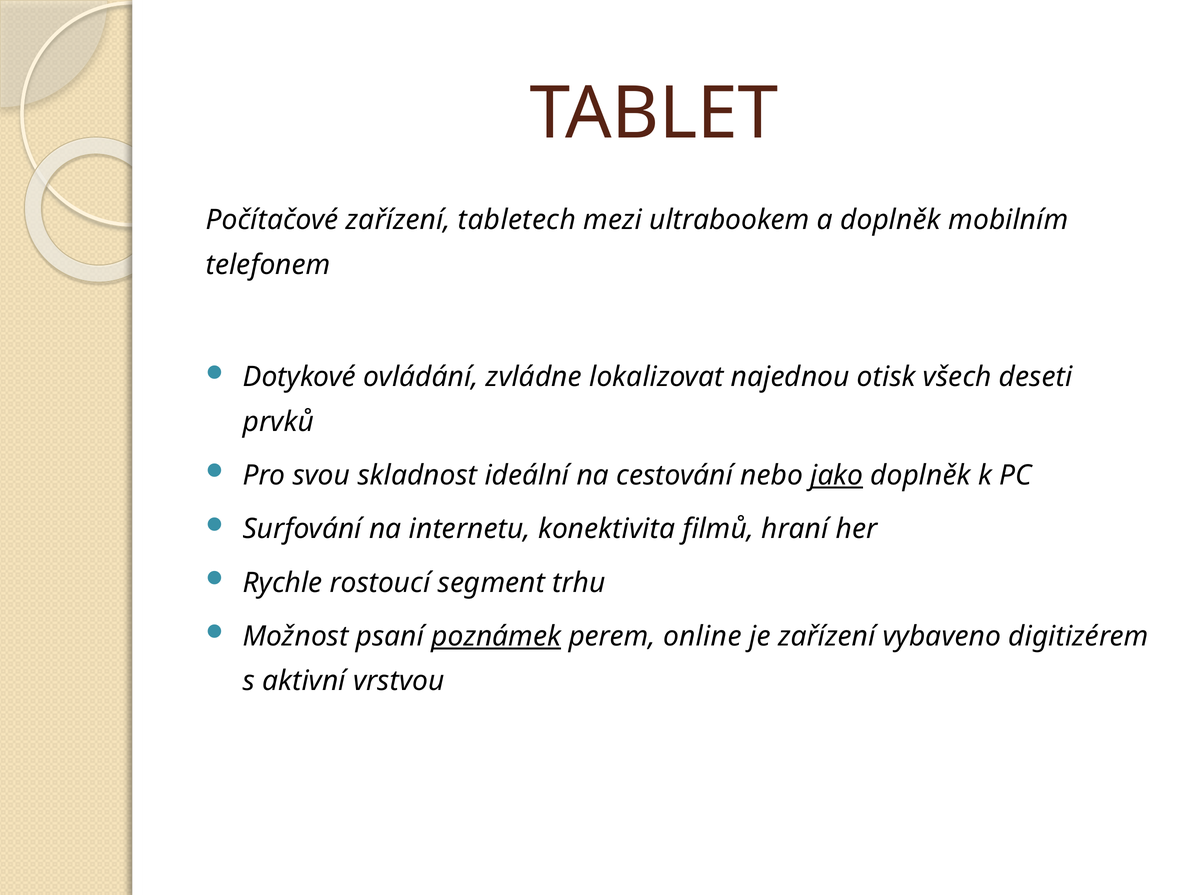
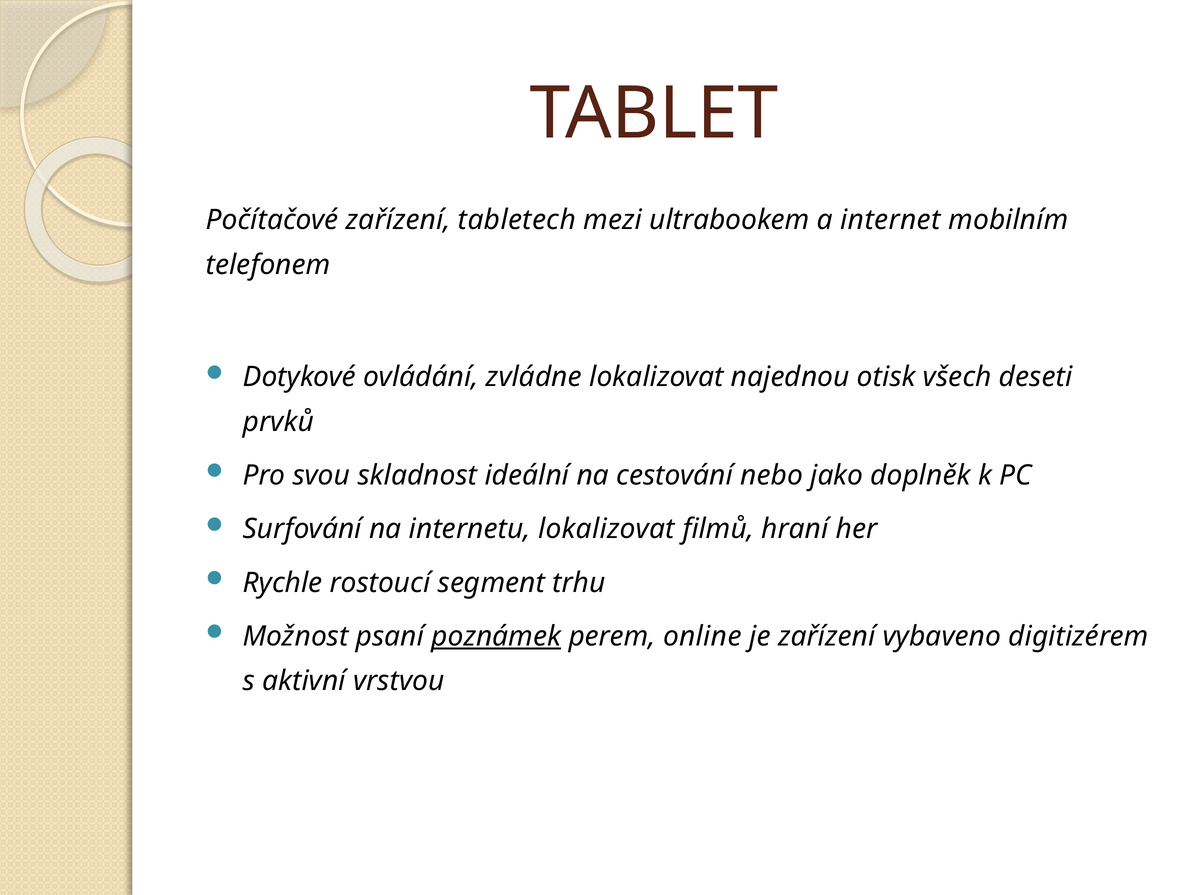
a doplněk: doplněk -> internet (890, 220)
jako underline: present -> none (837, 476)
internetu konektivita: konektivita -> lokalizovat (606, 529)
